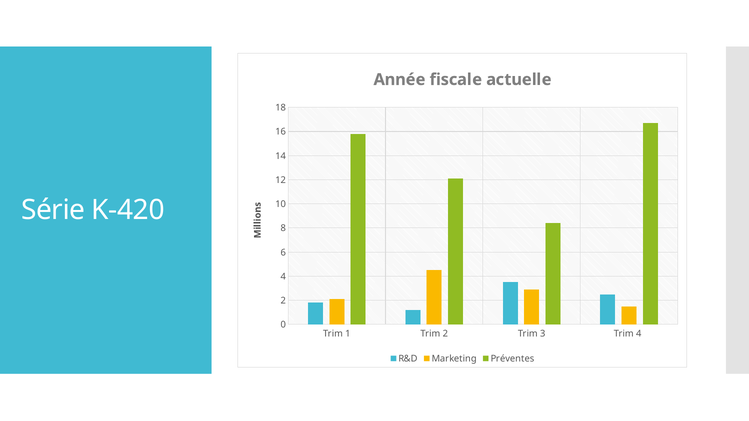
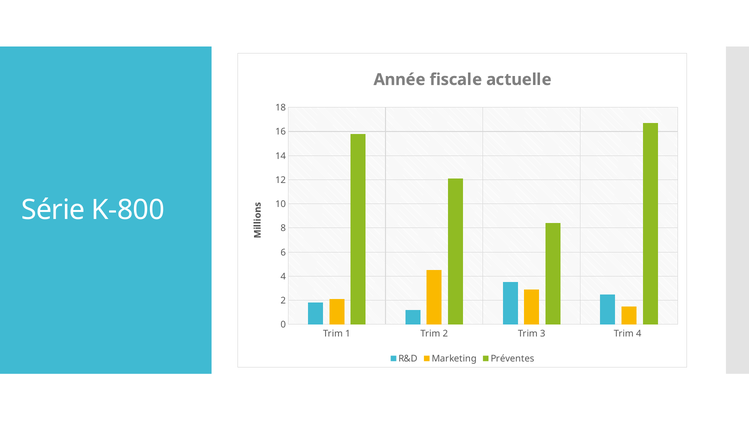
K-420: K-420 -> K-800 (128, 210)
